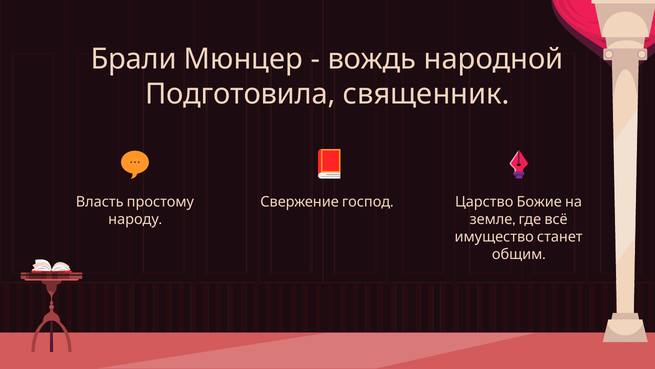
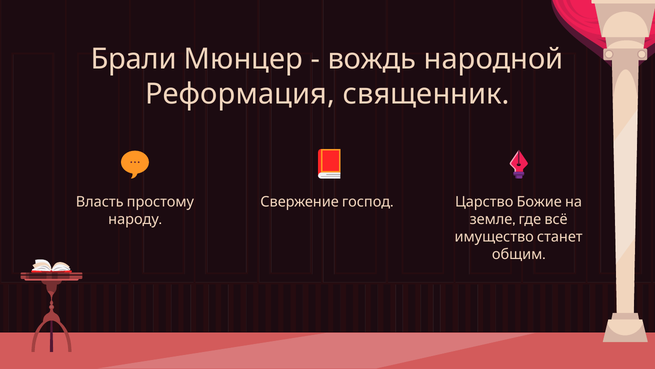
Подготовила: Подготовила -> Реформация (240, 94)
